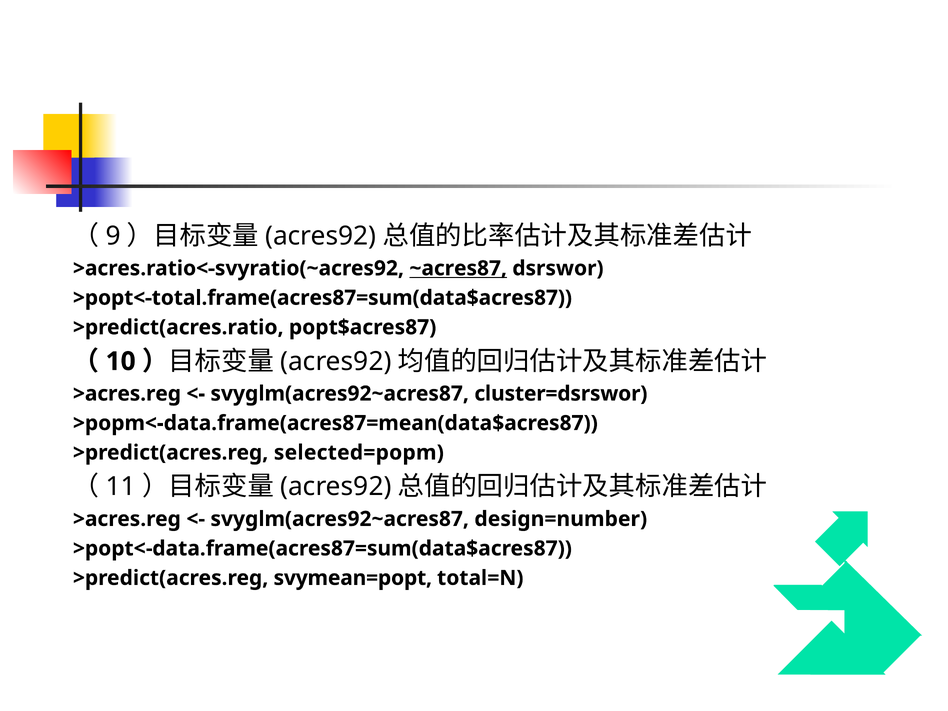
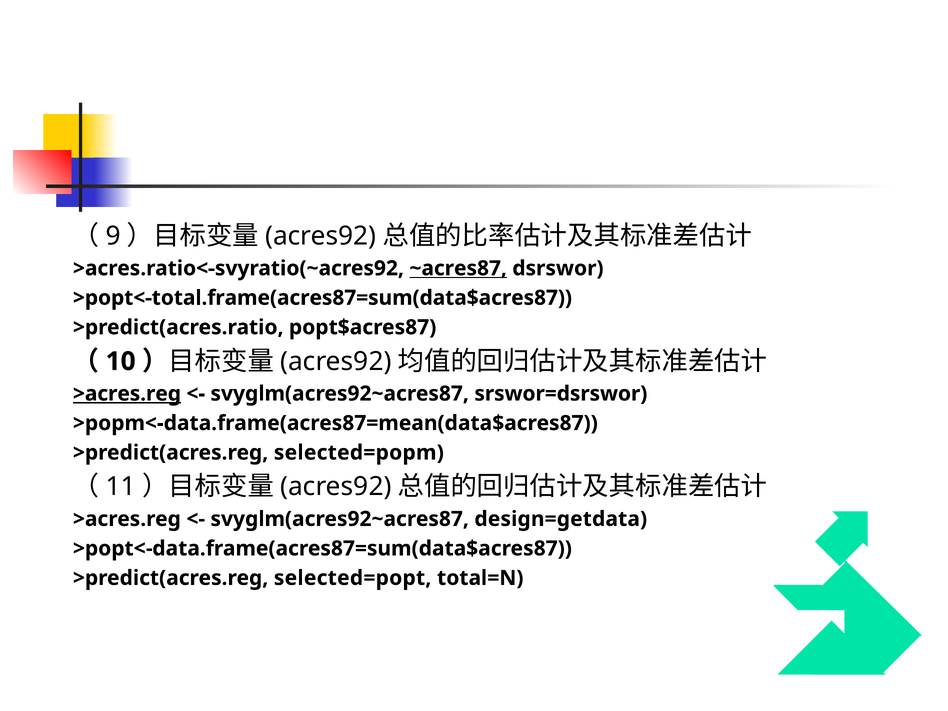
>acres.reg underline: none -> present (127, 394)
cluster=dsrswor: cluster=dsrswor -> srswor=dsrswor (561, 394)
design=number: design=number -> design=getdata (561, 519)
svymean=popt: svymean=popt -> selected=popt (353, 578)
